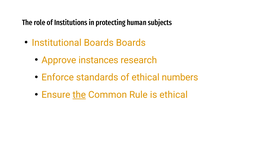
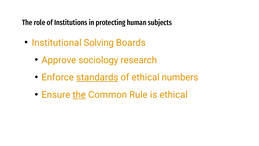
Institutional Boards: Boards -> Solving (99, 43)
instances: instances -> sociology (98, 60)
standards underline: none -> present (97, 77)
